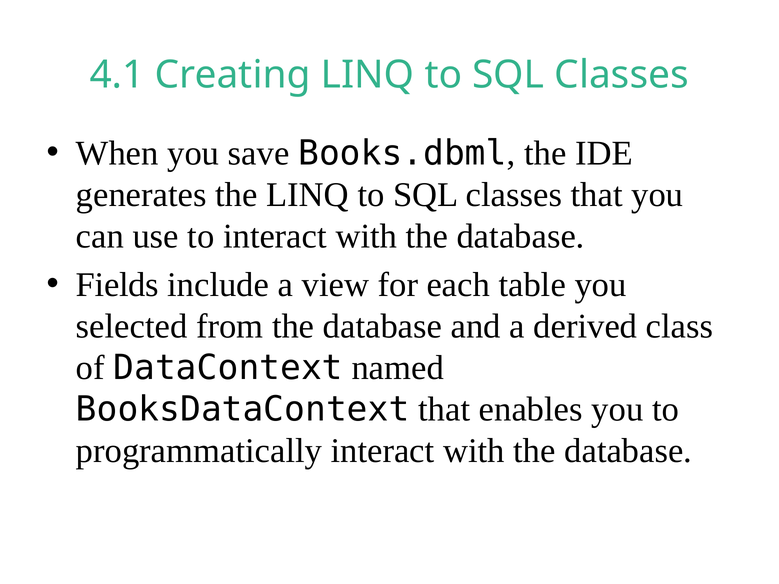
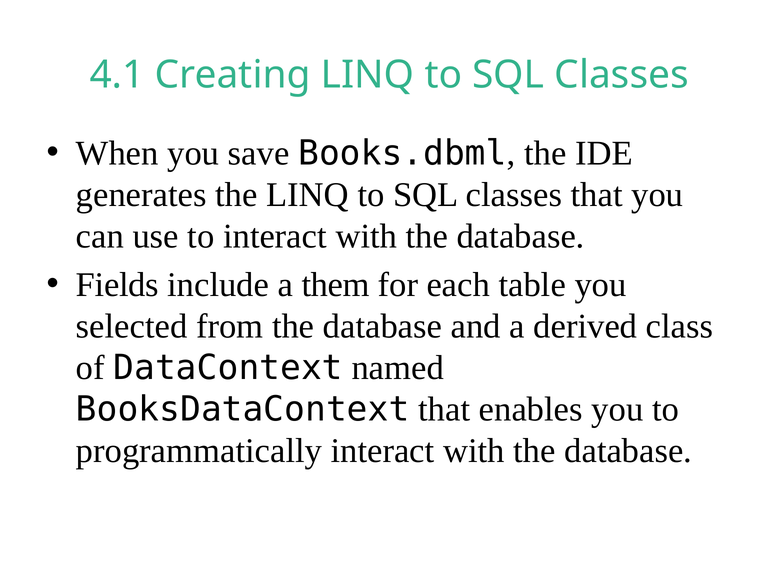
view: view -> them (336, 285)
